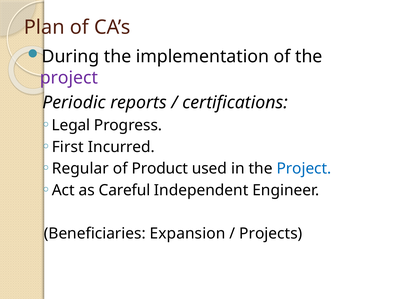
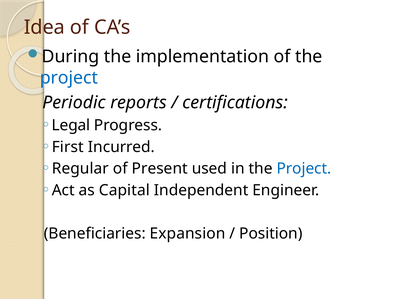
Plan: Plan -> Idea (44, 27)
project colour: purple -> blue (69, 78)
Product: Product -> Present (160, 169)
Careful: Careful -> Capital (124, 190)
Projects: Projects -> Position (271, 234)
